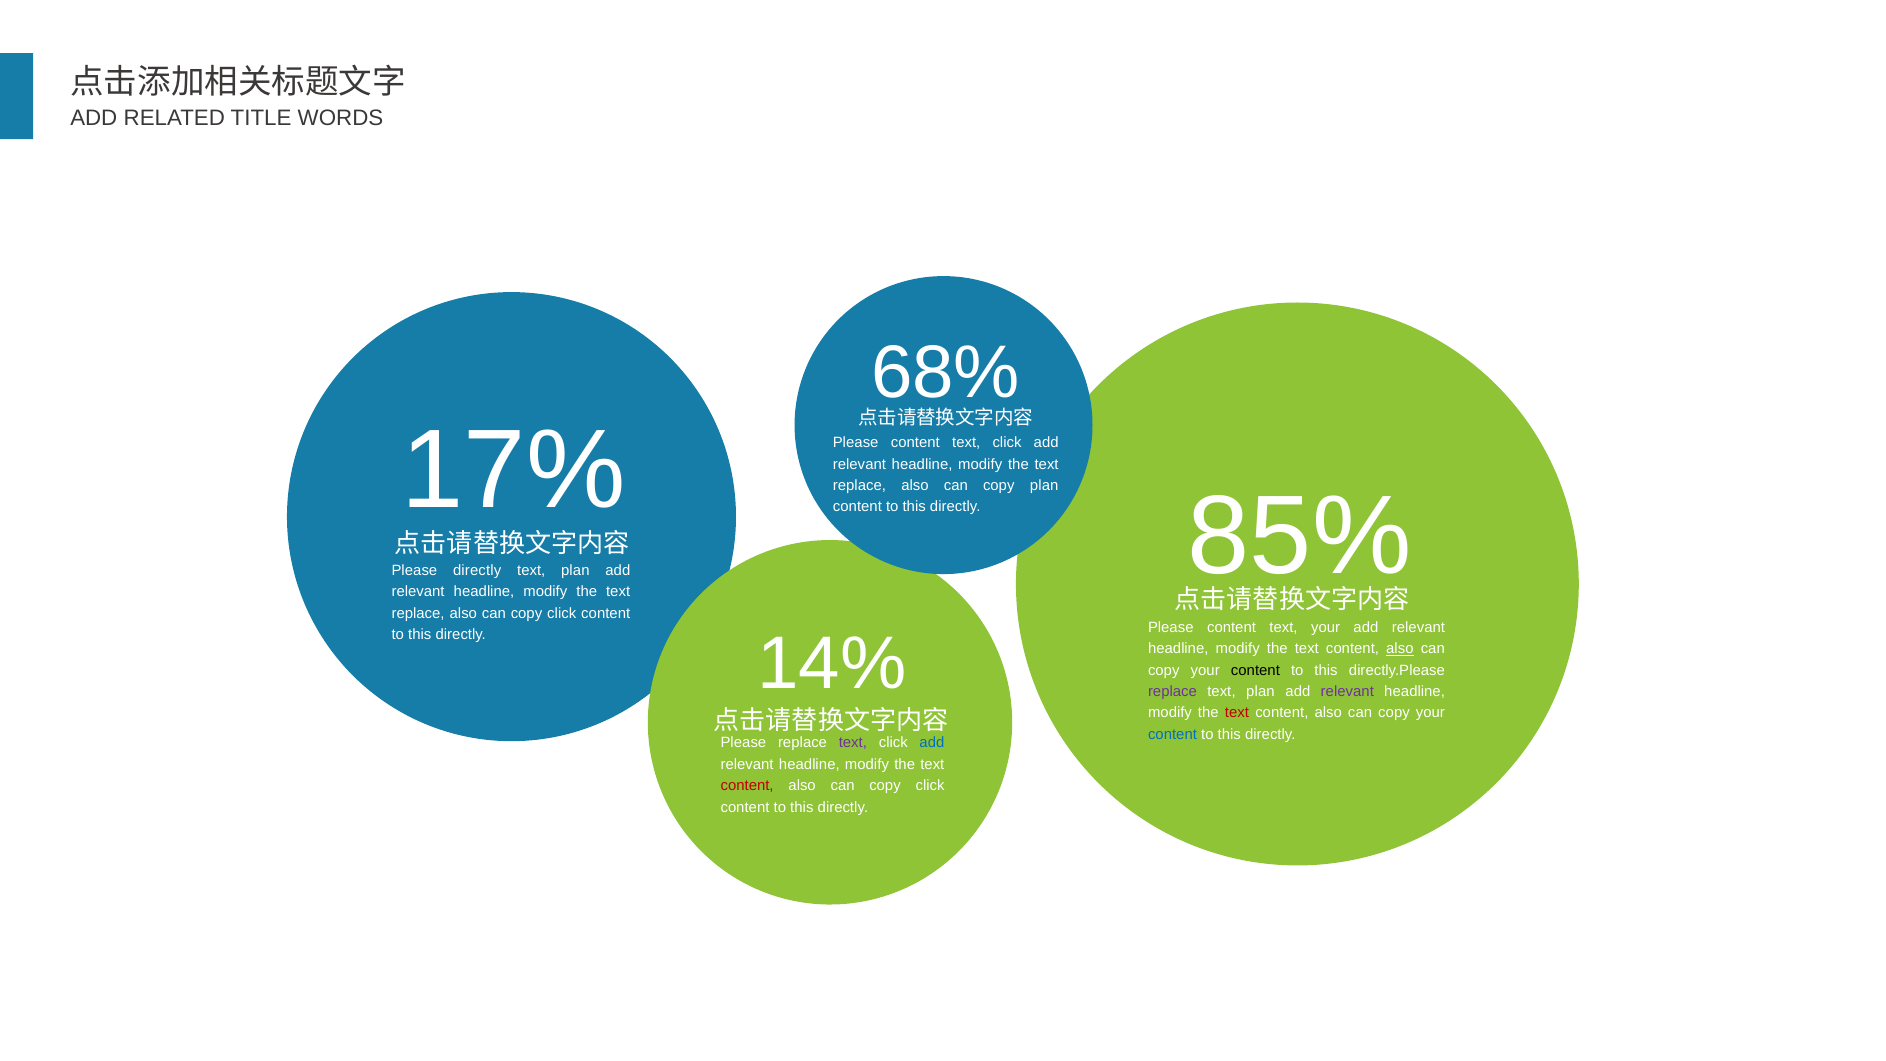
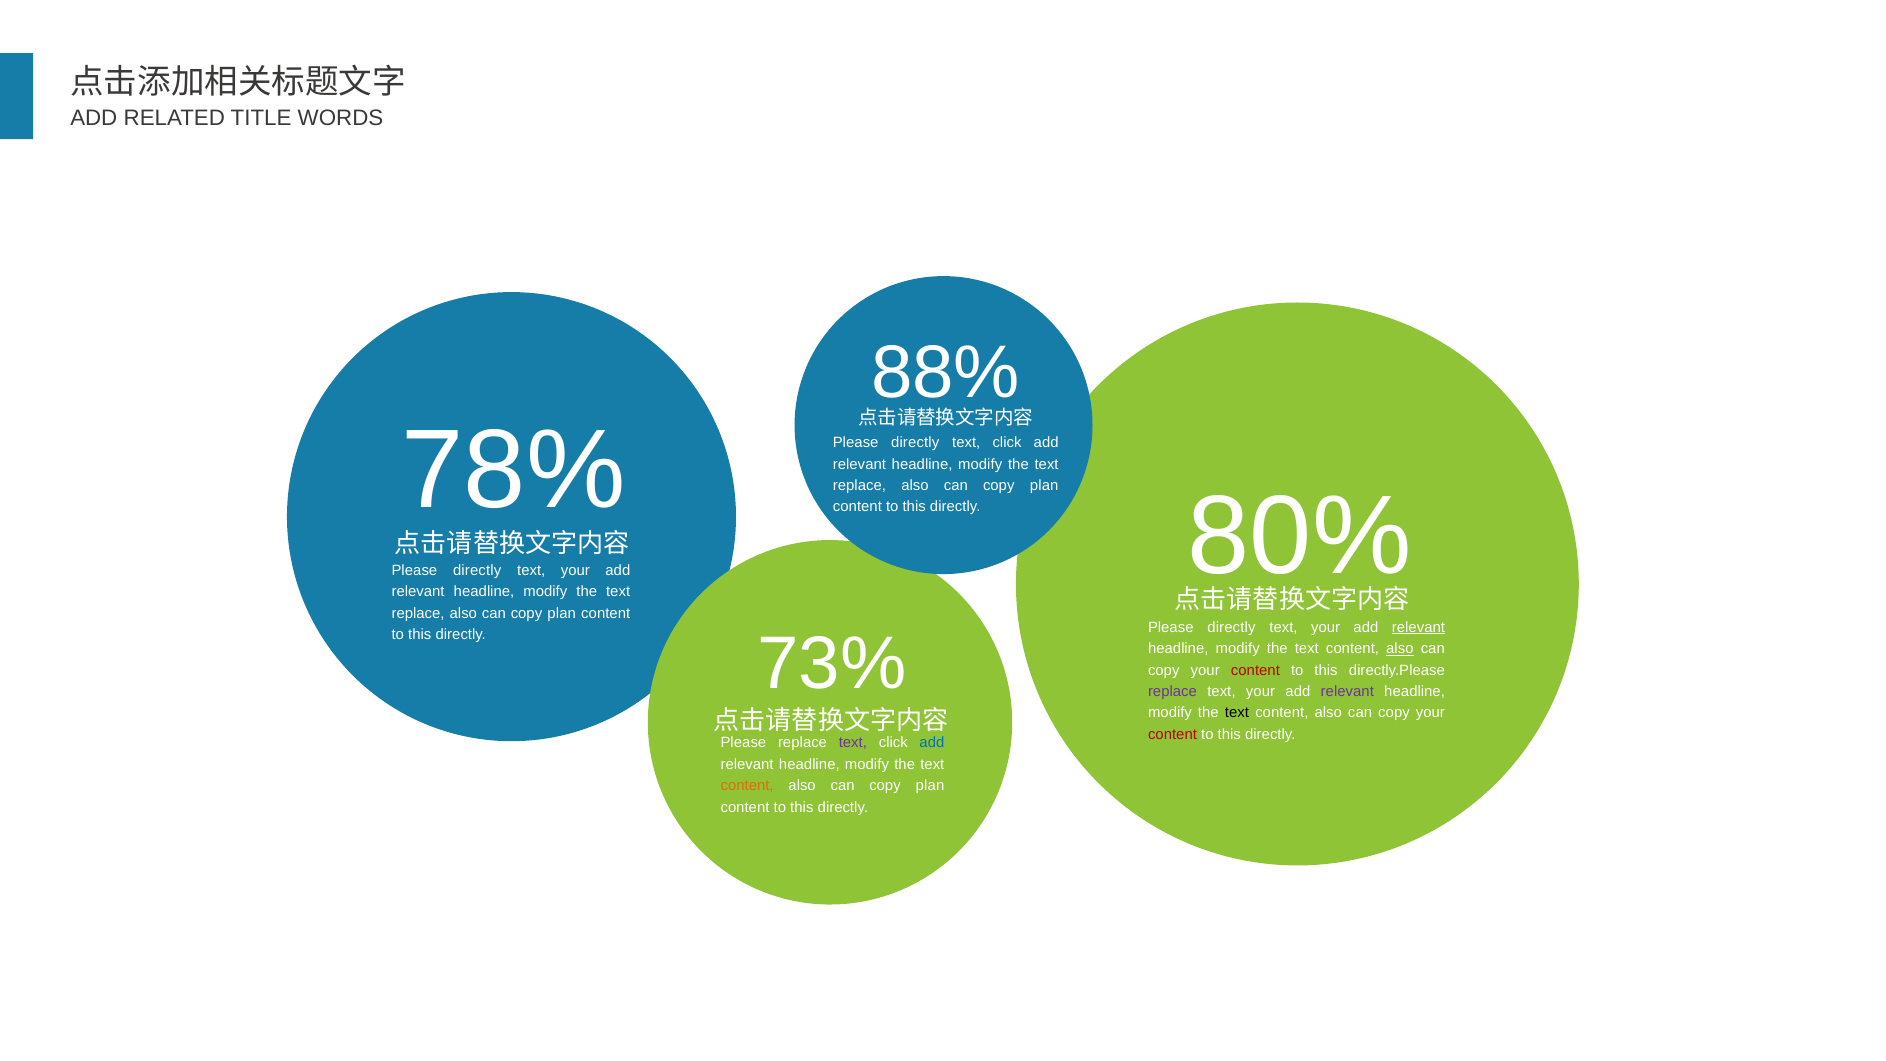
68%: 68% -> 88% (945, 373)
17%: 17% -> 78% (514, 471)
content: content -> directly (915, 443)
85%: 85% -> 80% (1300, 537)
plan: plan -> your (575, 570)
click: click -> plan (562, 613)
content: content -> directly (1231, 627)
relevant underline: none -> present (1418, 627)
14%: 14% -> 73% (832, 664)
content colour: black -> red (1255, 670)
plan: plan -> your (1261, 691)
text colour: red -> black (1237, 713)
content colour: blue -> red (1172, 734)
content colour: red -> orange (747, 786)
click: click -> plan (930, 786)
